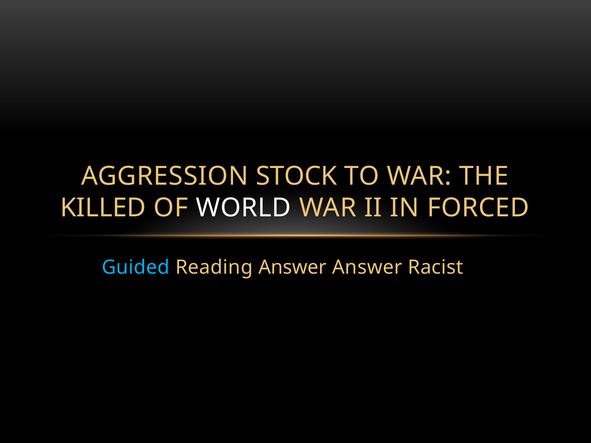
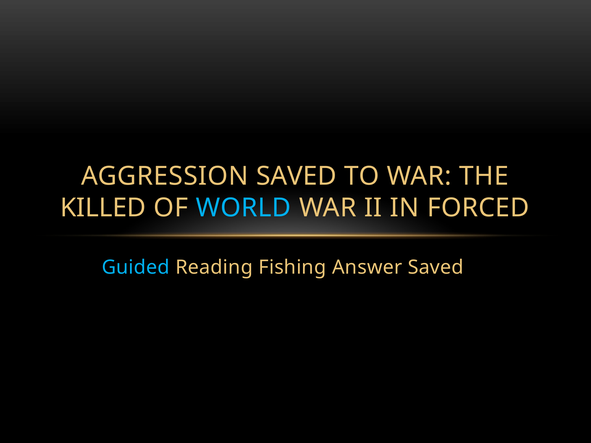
AGGRESSION STOCK: STOCK -> SAVED (296, 176)
WORLD colour: white -> light blue (243, 208)
Reading Answer: Answer -> Fishing (292, 267)
Answer Racist: Racist -> Saved (436, 267)
